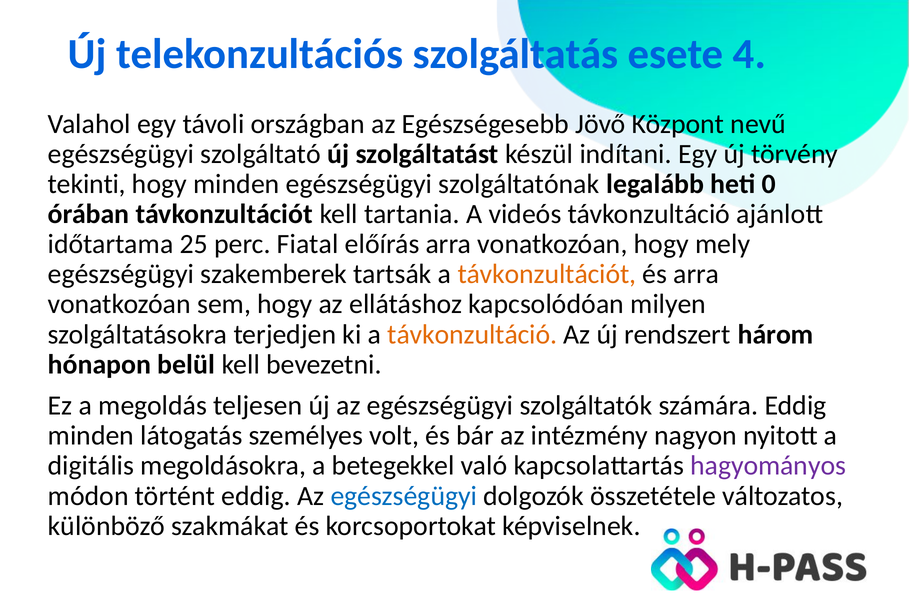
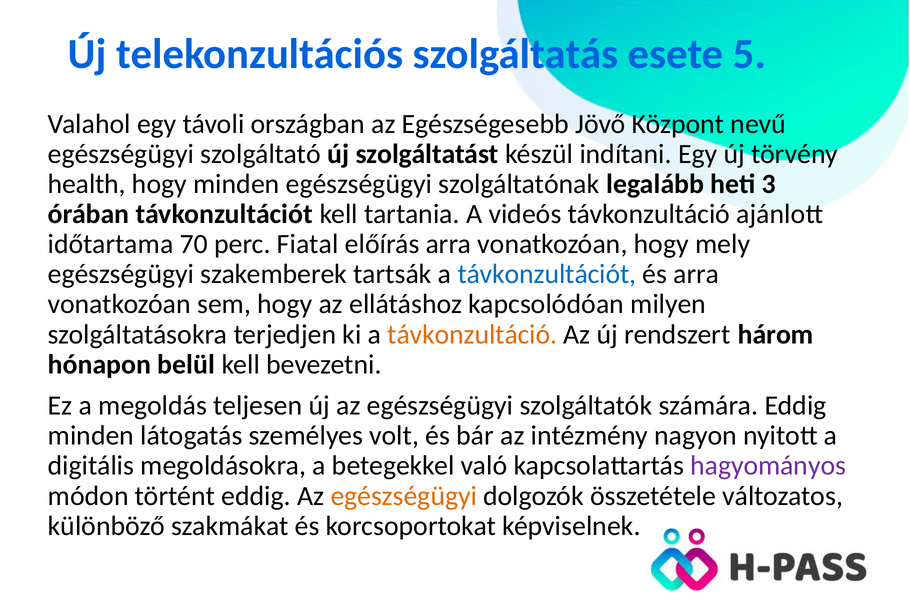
4: 4 -> 5 (750, 54)
tekinti: tekinti -> health (87, 184)
0: 0 -> 3 (769, 184)
25: 25 -> 70 (194, 244)
távkonzultációt colour: orange -> blue (547, 274)
egészségügyi colour: blue -> orange (404, 496)
